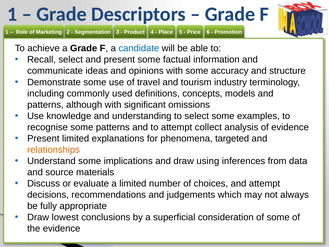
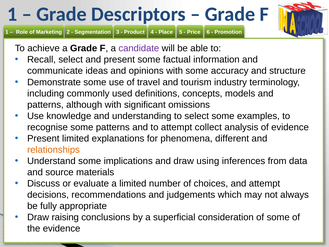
candidate colour: blue -> purple (139, 48)
targeted: targeted -> different (232, 138)
lowest: lowest -> raising (65, 217)
